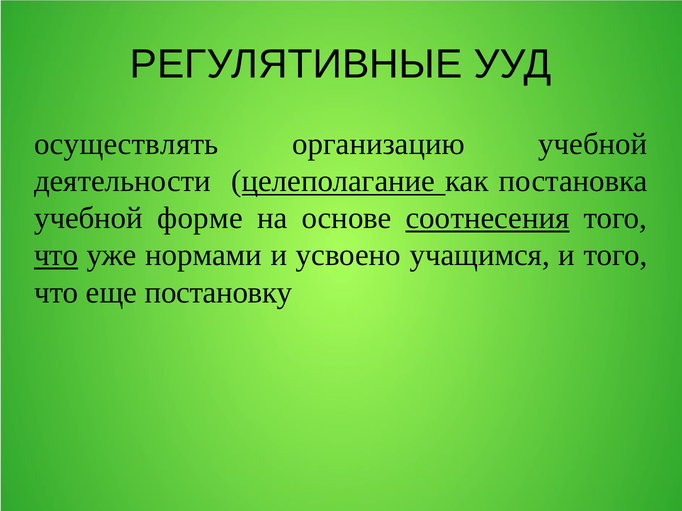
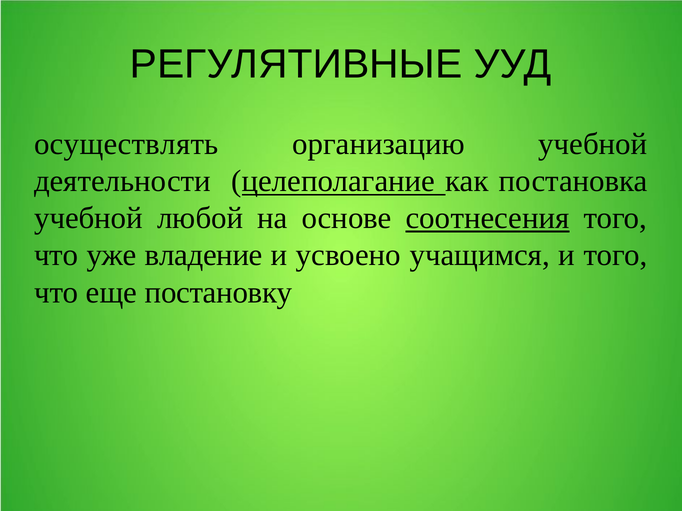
форме: форме -> любой (200, 218)
что underline: present -> none (56, 255)
нормами: нормами -> владение (204, 255)
